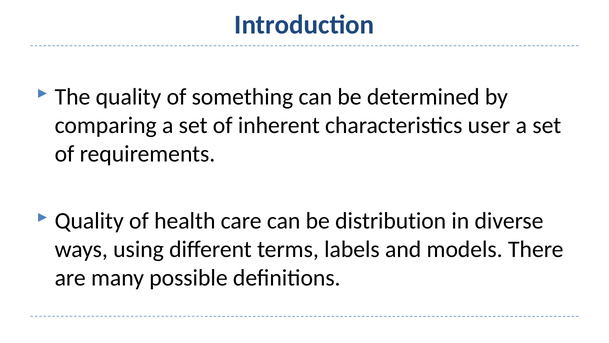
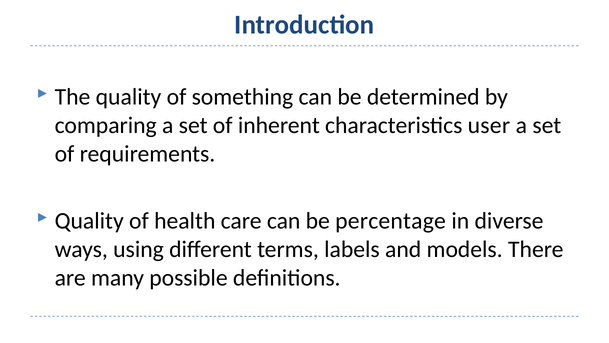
distribution: distribution -> percentage (391, 221)
